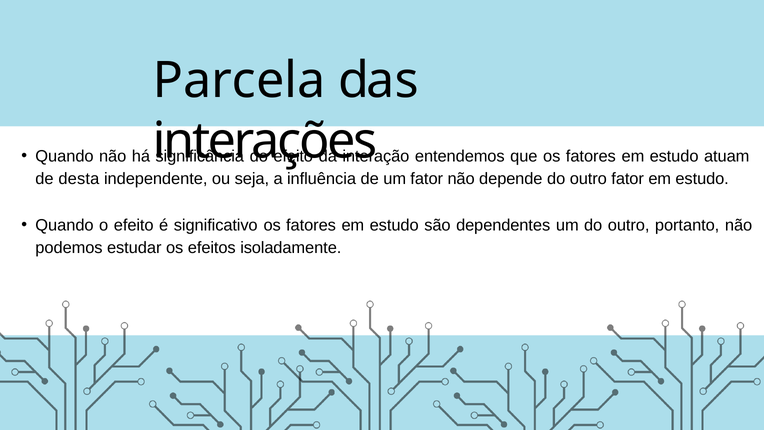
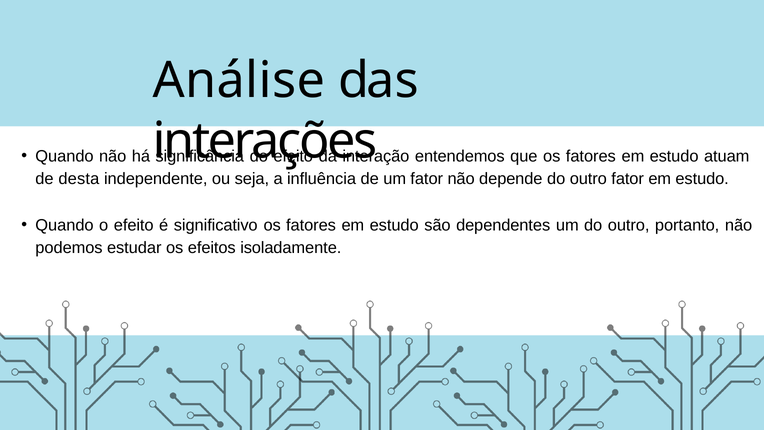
Parcela: Parcela -> Análise (239, 80)
